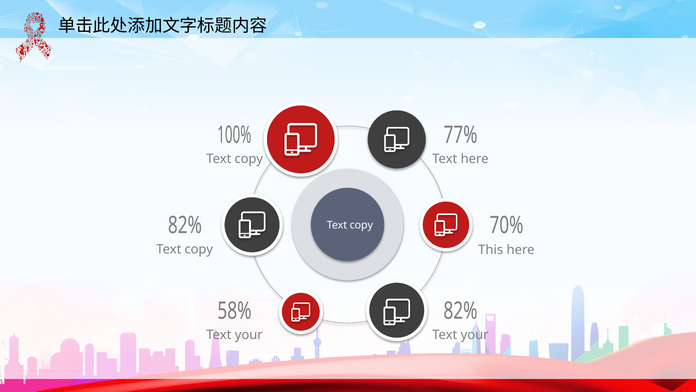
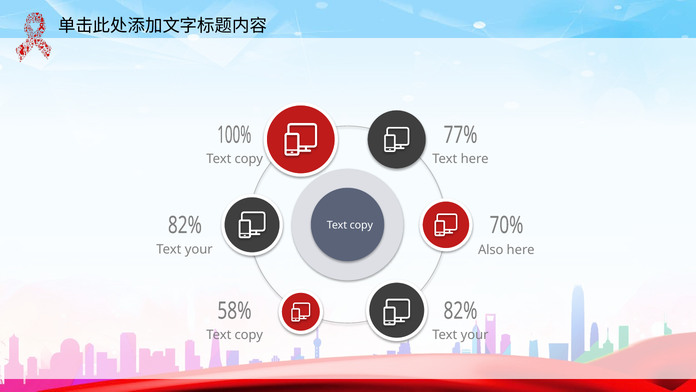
copy: copy -> your (199, 249)
This: This -> Also (491, 250)
your: your -> copy (249, 335)
